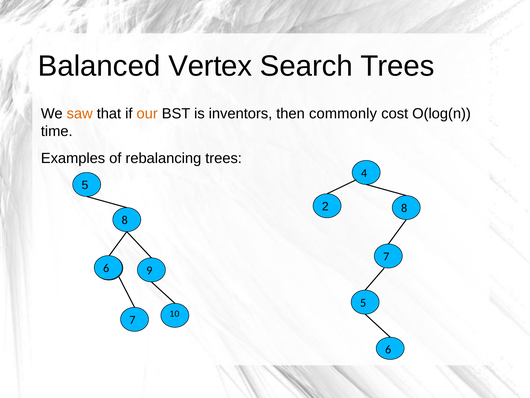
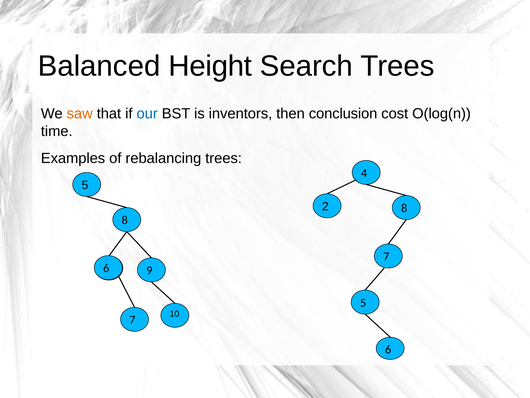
Vertex: Vertex -> Height (210, 66)
our colour: orange -> blue (147, 113)
commonly: commonly -> conclusion (343, 113)
